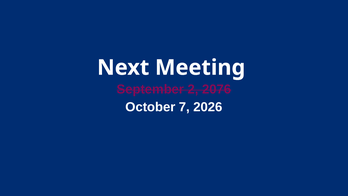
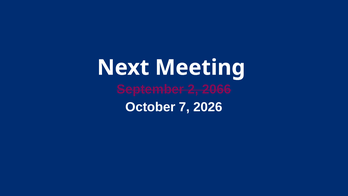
2076: 2076 -> 2066 (217, 89)
